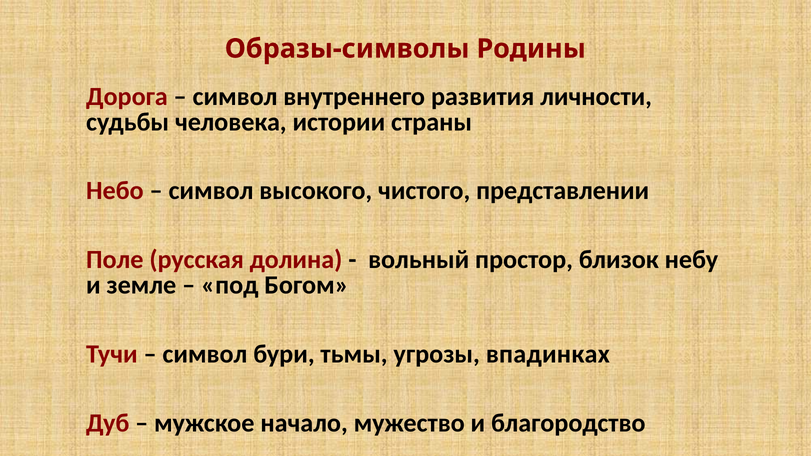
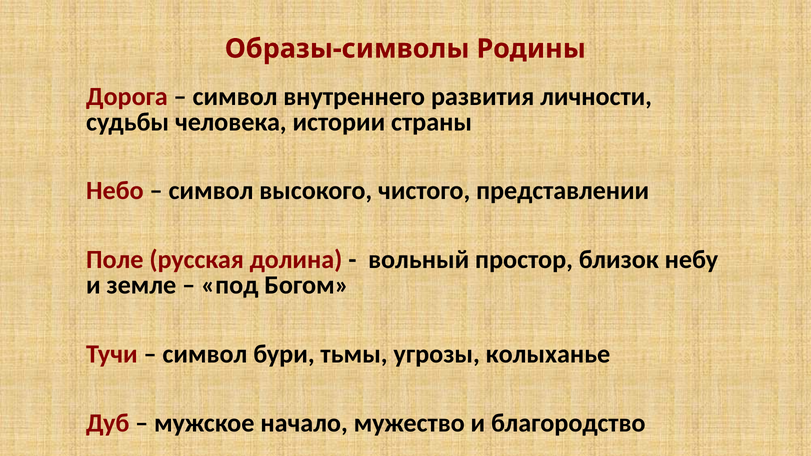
впадинках: впадинках -> колыханье (548, 354)
